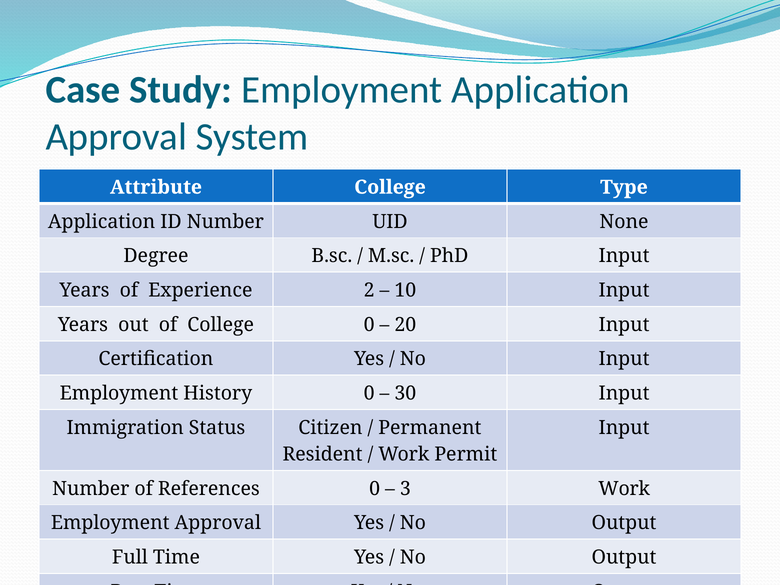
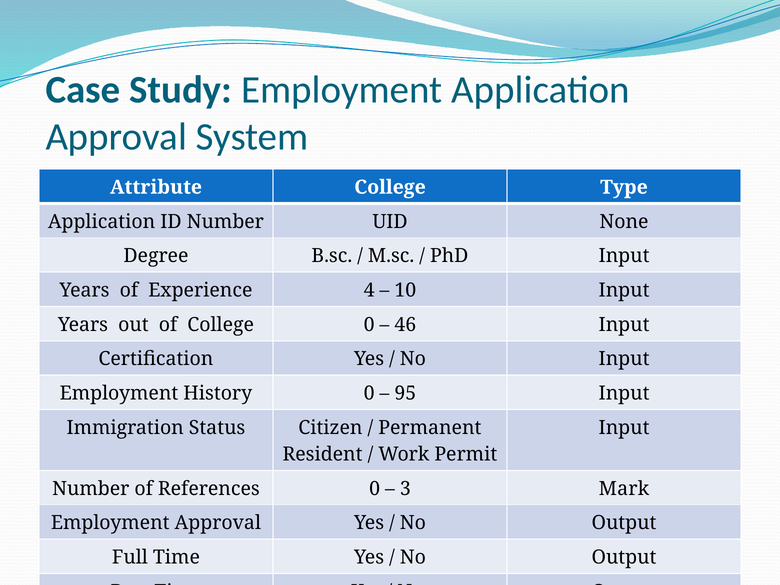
2: 2 -> 4 (369, 290)
20: 20 -> 46 (405, 325)
30: 30 -> 95 (405, 393)
3 Work: Work -> Mark (624, 489)
